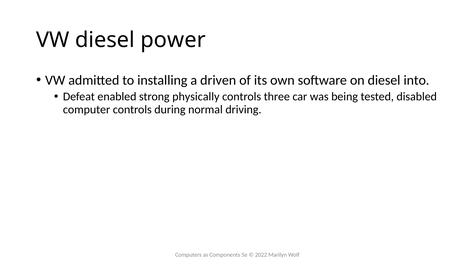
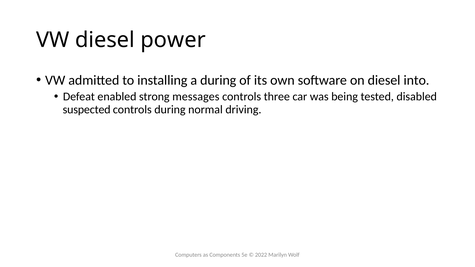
a driven: driven -> during (218, 80)
physically: physically -> messages (196, 97)
computer: computer -> suspected (87, 110)
